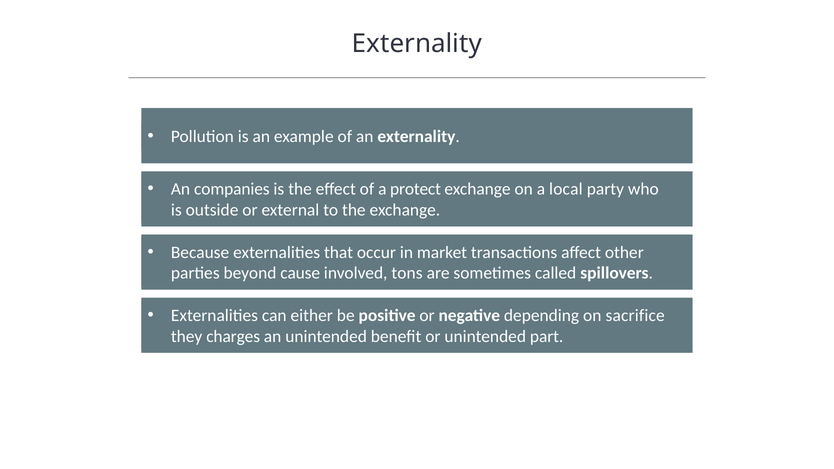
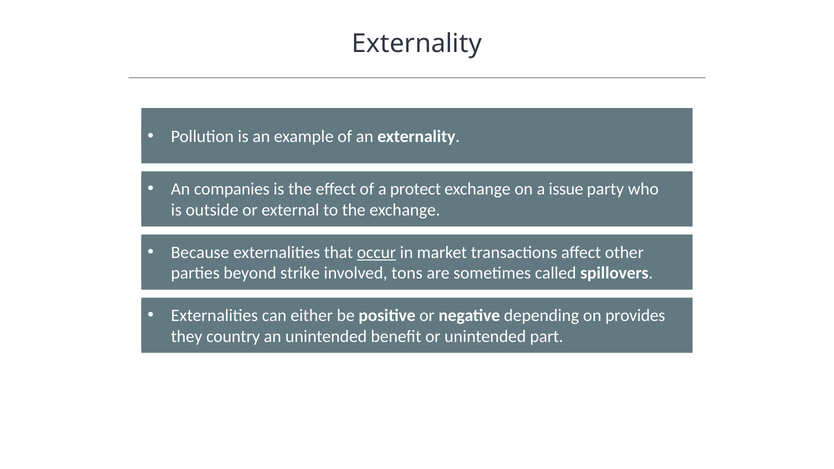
local: local -> issue (566, 189)
occur underline: none -> present (376, 252)
cause: cause -> strike (300, 273)
sacrifice: sacrifice -> provides (635, 316)
charges: charges -> country (233, 336)
